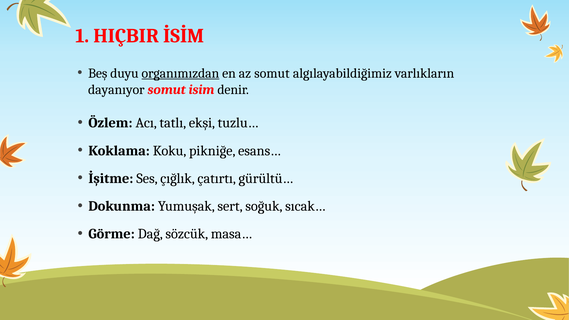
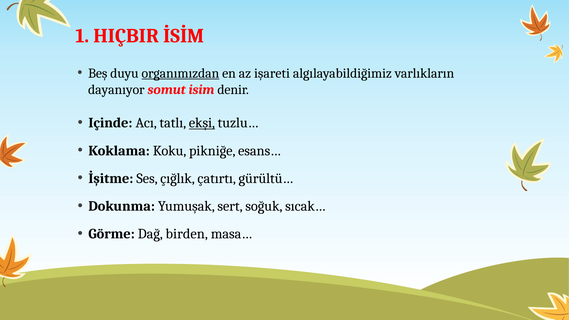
az somut: somut -> işareti (272, 73)
Özlem: Özlem -> Içinde (110, 123)
ekşi underline: none -> present (202, 123)
sözcük: sözcük -> birden (187, 234)
